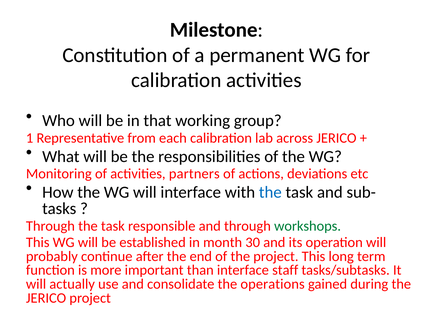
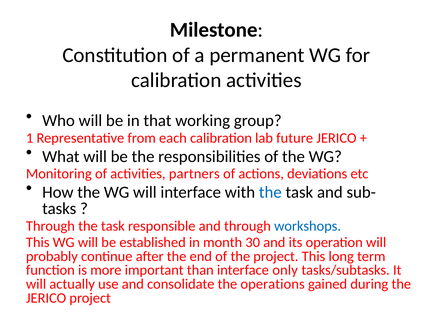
across: across -> future (295, 138)
workshops colour: green -> blue (308, 226)
staff: staff -> only (285, 270)
